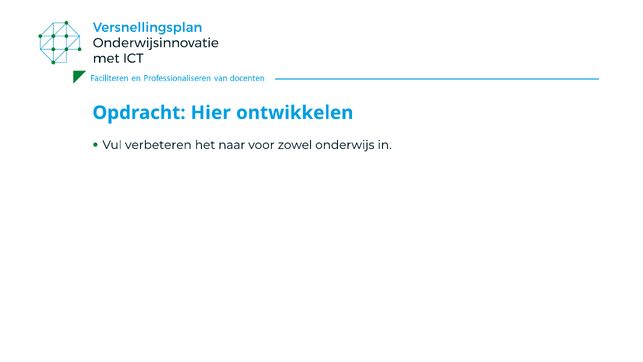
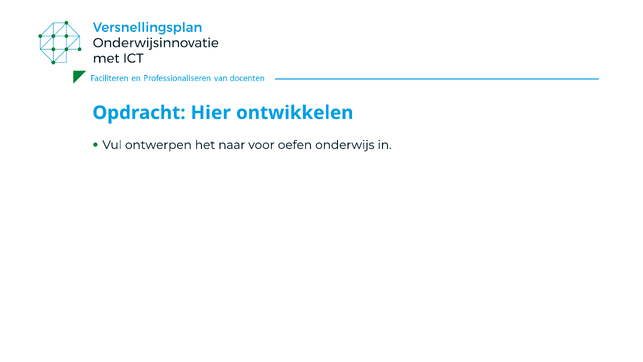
verbeteren: verbeteren -> ontwerpen (158, 145)
zowel: zowel -> oefen (295, 145)
